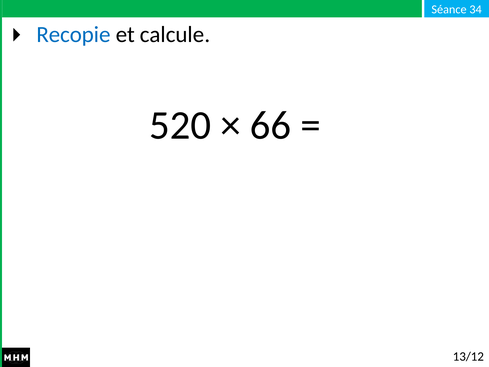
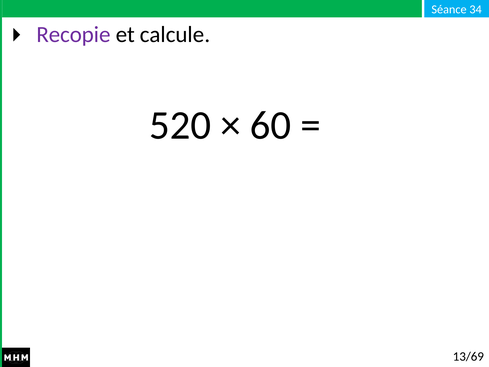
Recopie colour: blue -> purple (73, 34)
66: 66 -> 60 (270, 125)
13/12: 13/12 -> 13/69 (468, 356)
